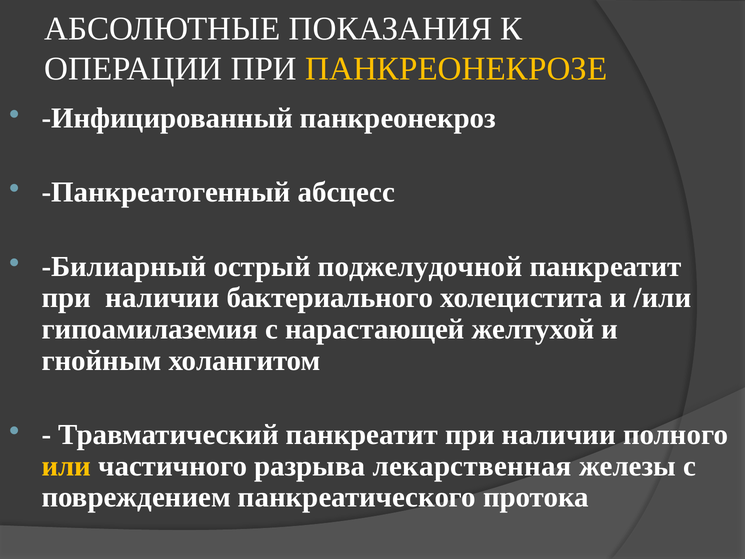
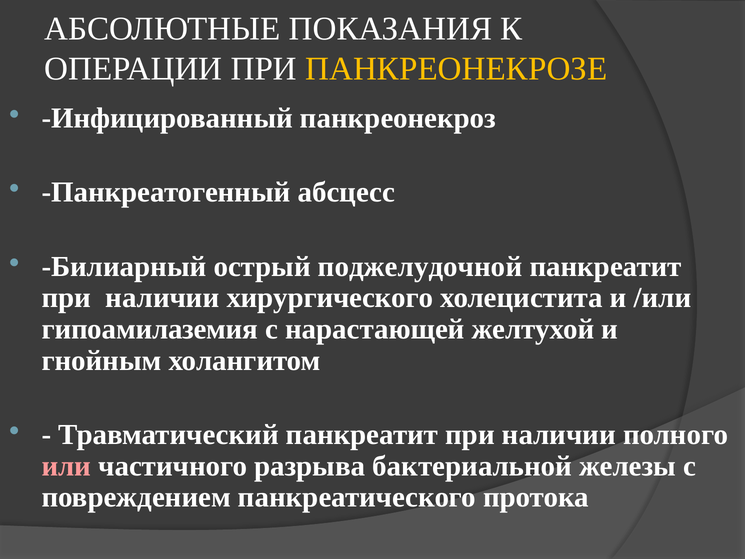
бактериального: бактериального -> хирургического (330, 298)
или colour: yellow -> pink (66, 466)
лекарственная: лекарственная -> бактериальной (472, 466)
